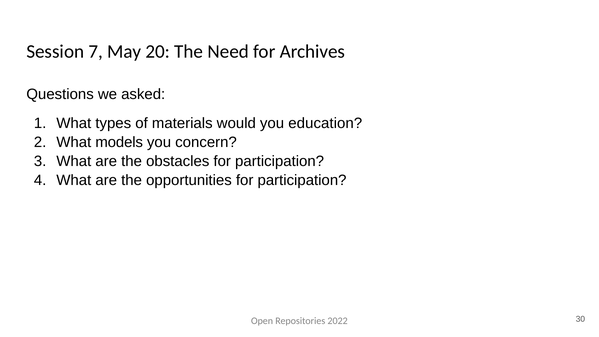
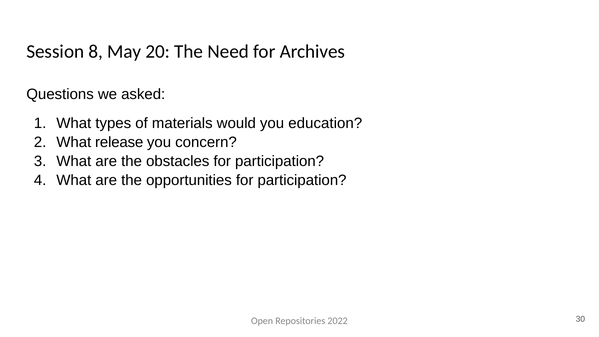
7: 7 -> 8 (96, 51)
models: models -> release (119, 142)
